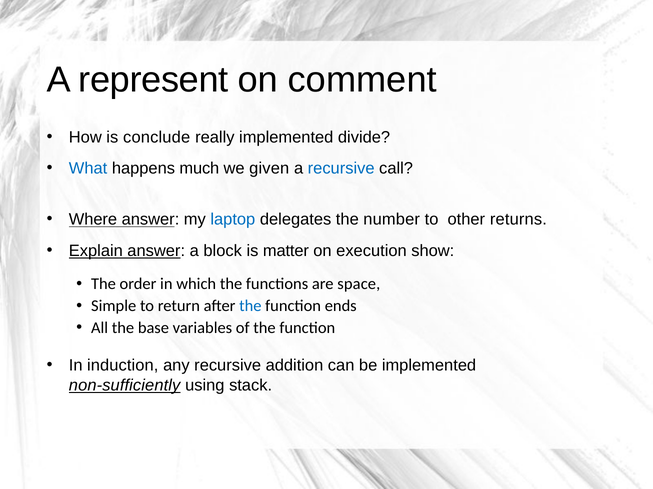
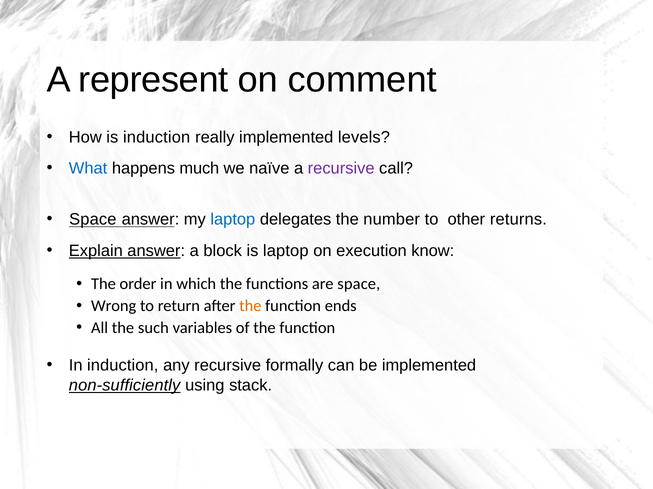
is conclude: conclude -> induction (157, 137)
divide: divide -> levels (364, 137)
given: given -> naïve (269, 169)
recursive colour: blue -> purple (341, 169)
Where: Where -> Space (93, 220)
is matter: matter -> laptop (286, 251)
show: show -> know (433, 251)
Simple: Simple -> Wrong (114, 306)
the colour: blue -> orange (250, 306)
base: base -> such (153, 328)
addition: addition -> formally (294, 366)
